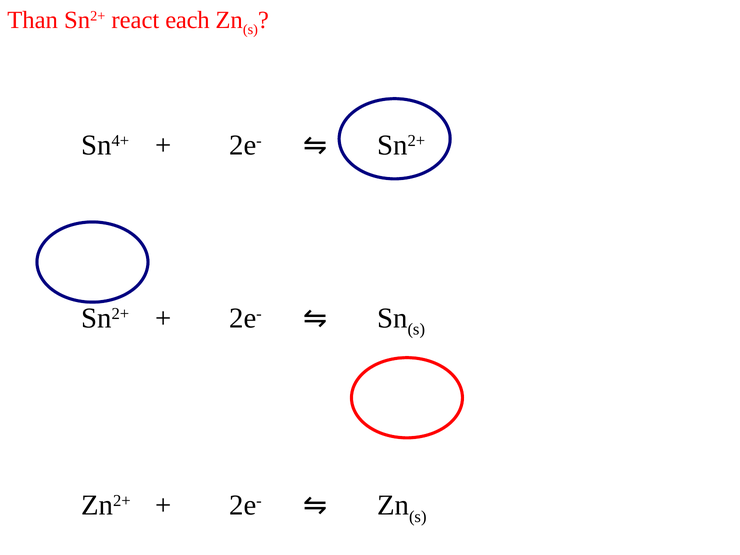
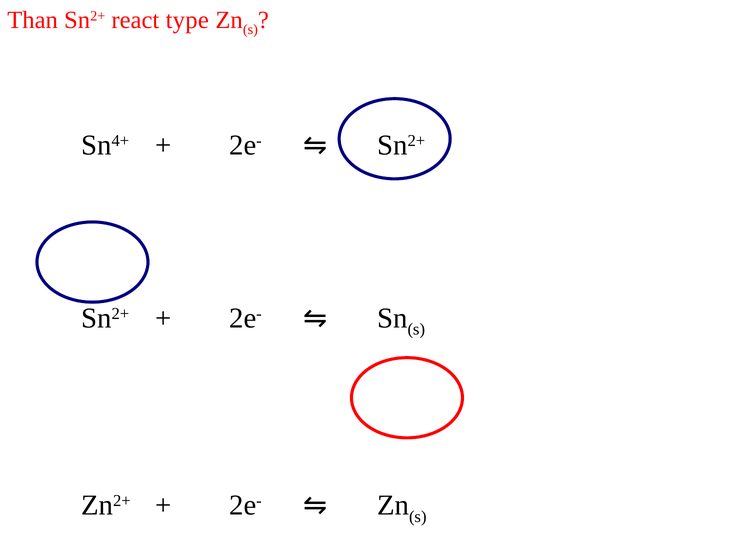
each: each -> type (187, 20)
